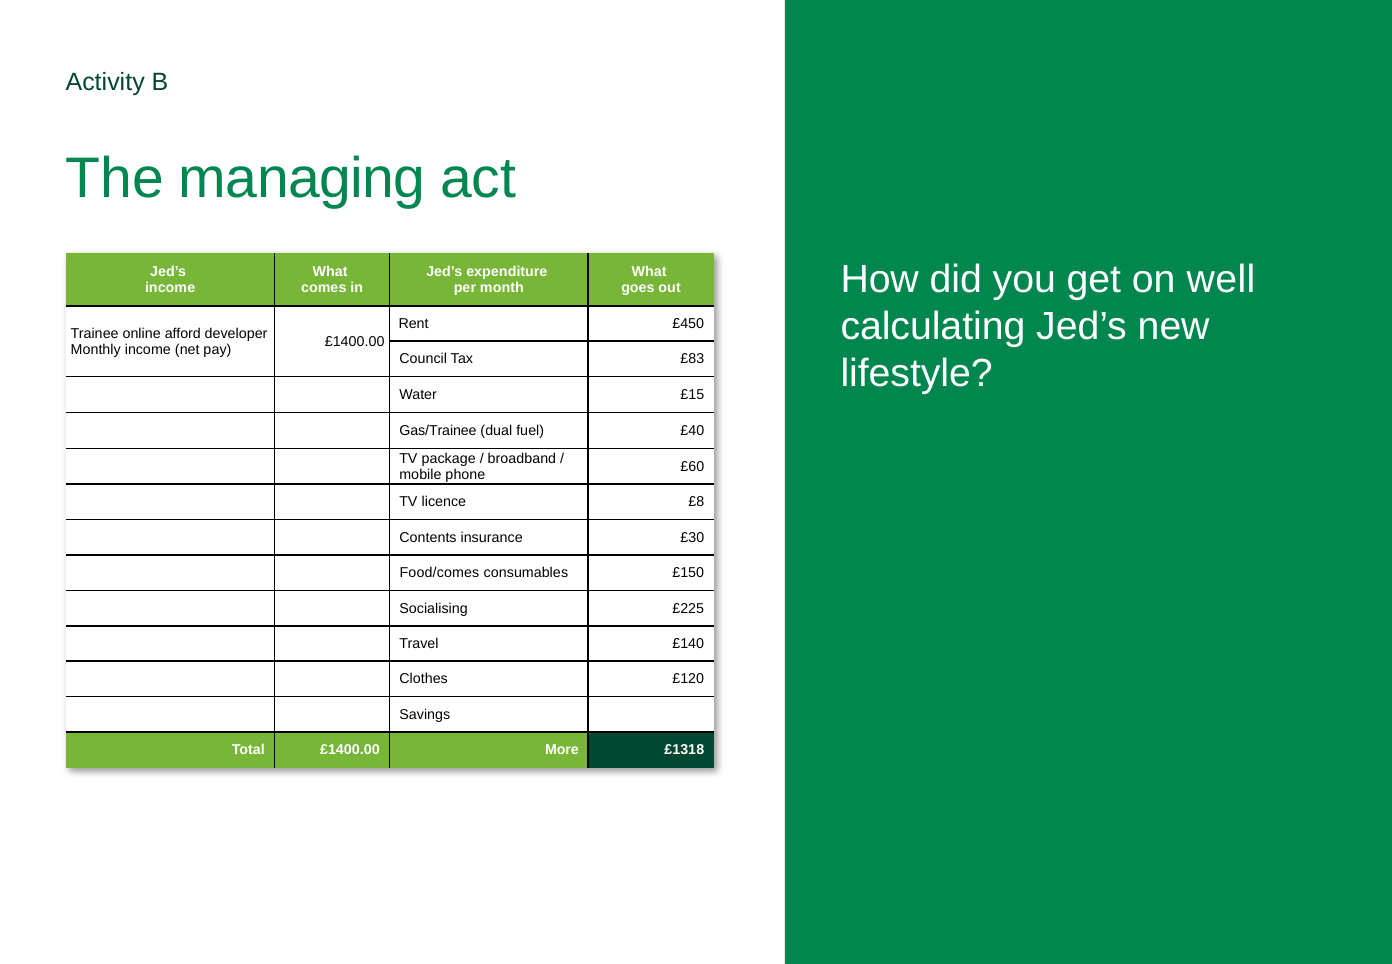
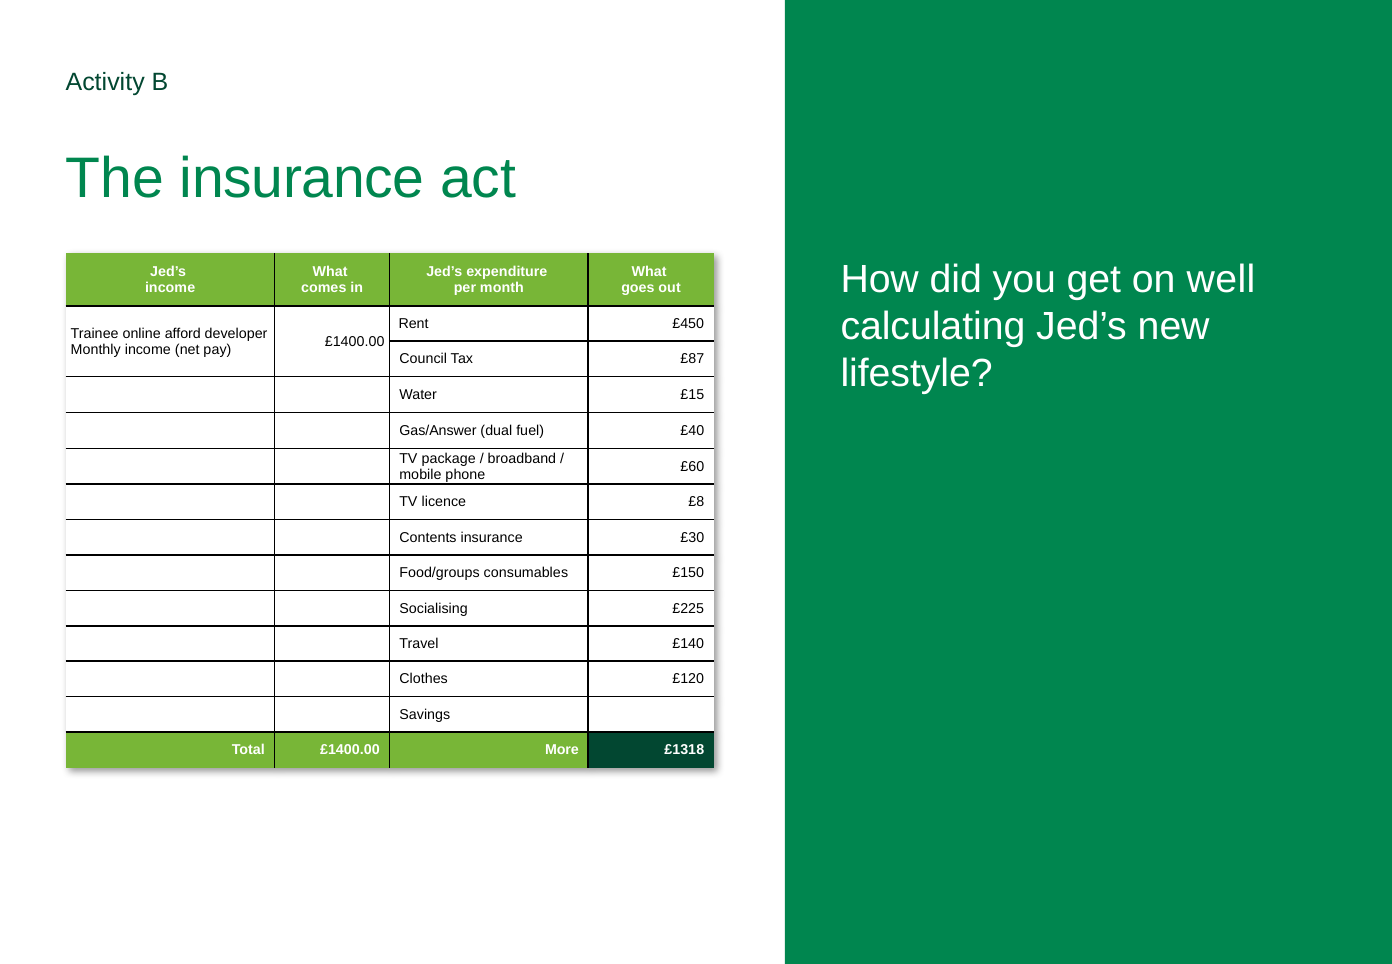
The managing: managing -> insurance (302, 179)
£83: £83 -> £87 (692, 359)
Gas/Trainee: Gas/Trainee -> Gas/Answer (438, 431)
Food/comes: Food/comes -> Food/groups (440, 573)
